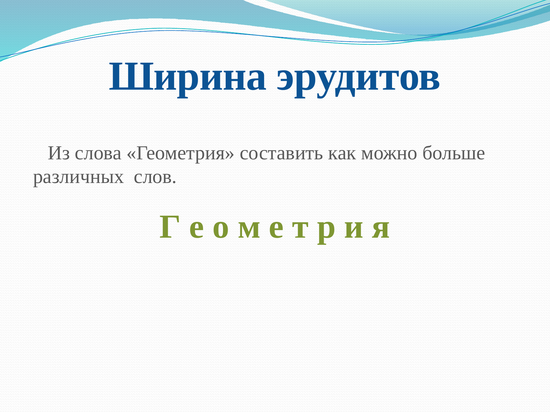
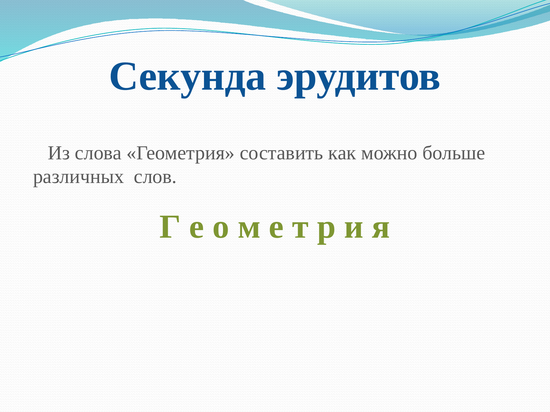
Ширина: Ширина -> Секунда (188, 76)
